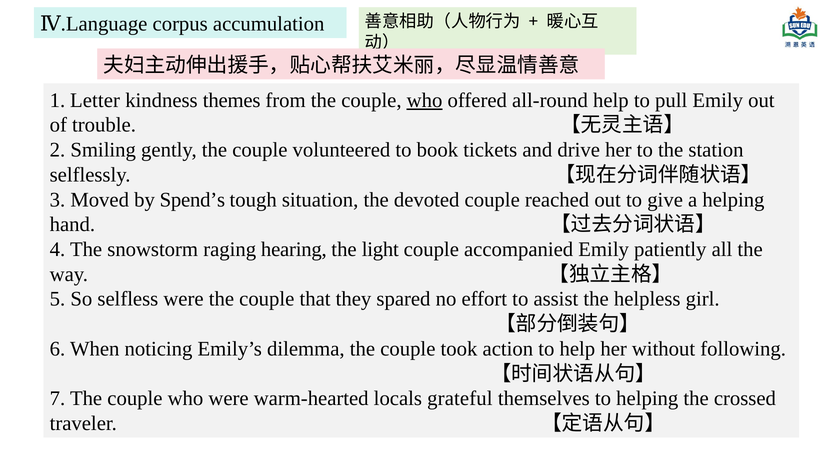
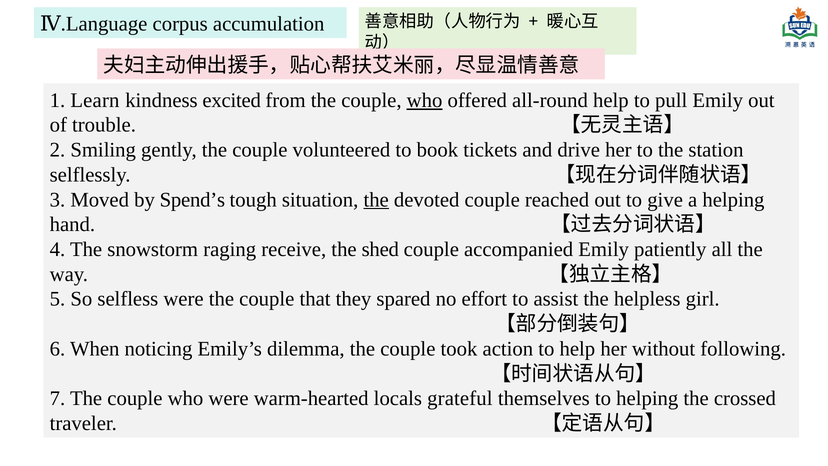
Letter: Letter -> Learn (95, 100)
themes: themes -> excited (232, 100)
the underline: none -> present (376, 200)
hearing: hearing -> receive (294, 249)
light: light -> shed (380, 249)
